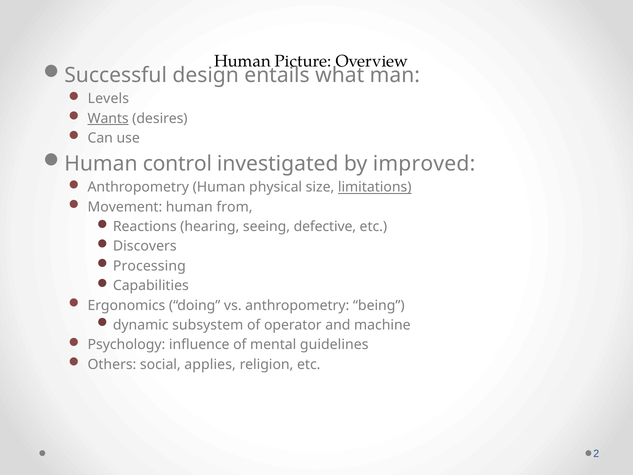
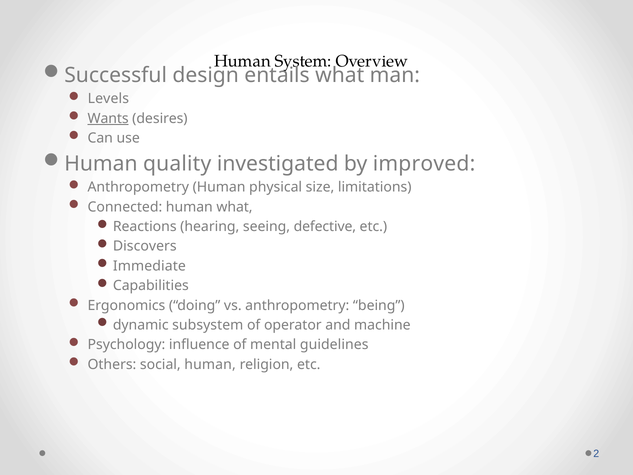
Picture: Picture -> System (303, 61)
control: control -> quality (177, 164)
limitations underline: present -> none (375, 187)
Movement: Movement -> Connected (125, 207)
human from: from -> what (235, 207)
Processing: Processing -> Immediate (149, 266)
social applies: applies -> human (210, 364)
